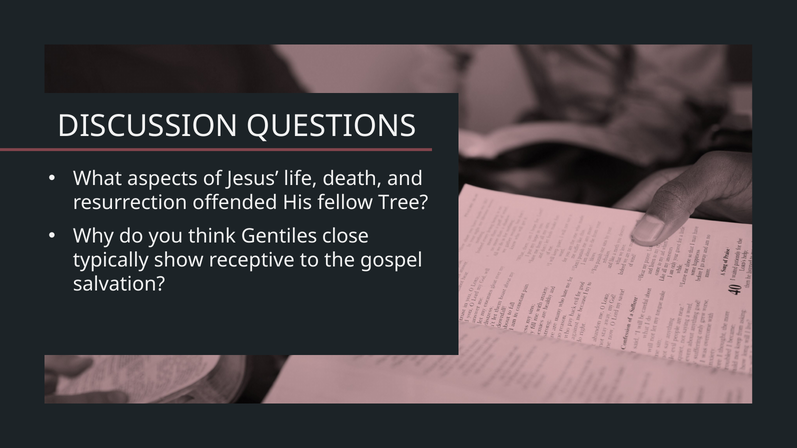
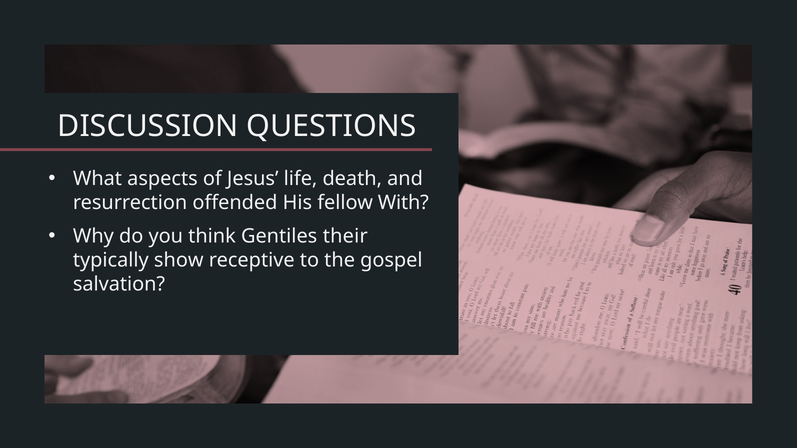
Tree: Tree -> With (403, 203)
close: close -> their (345, 236)
